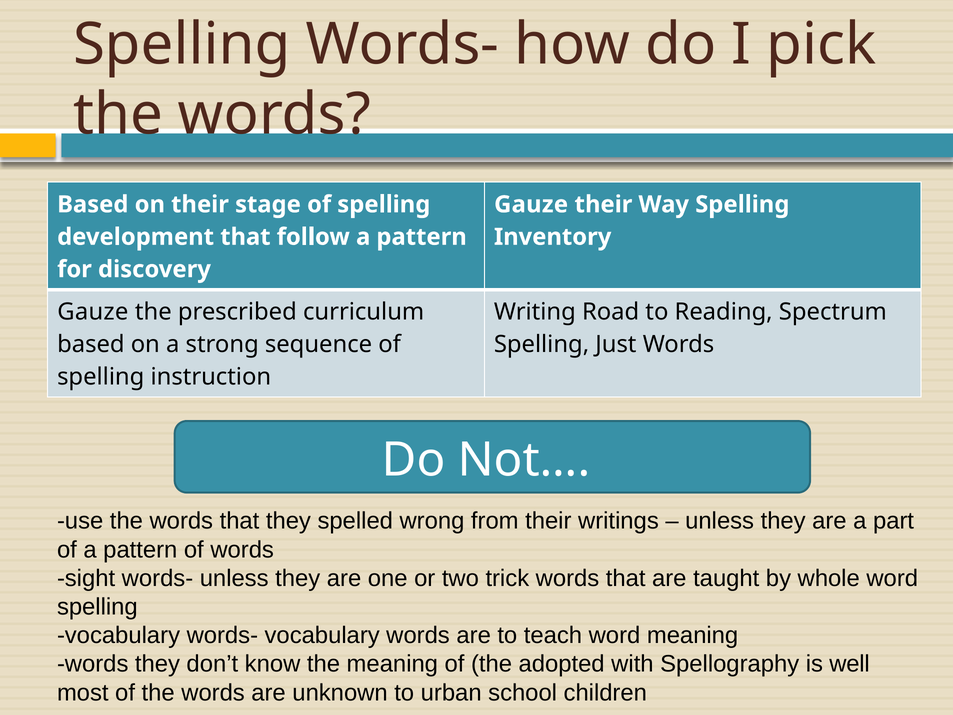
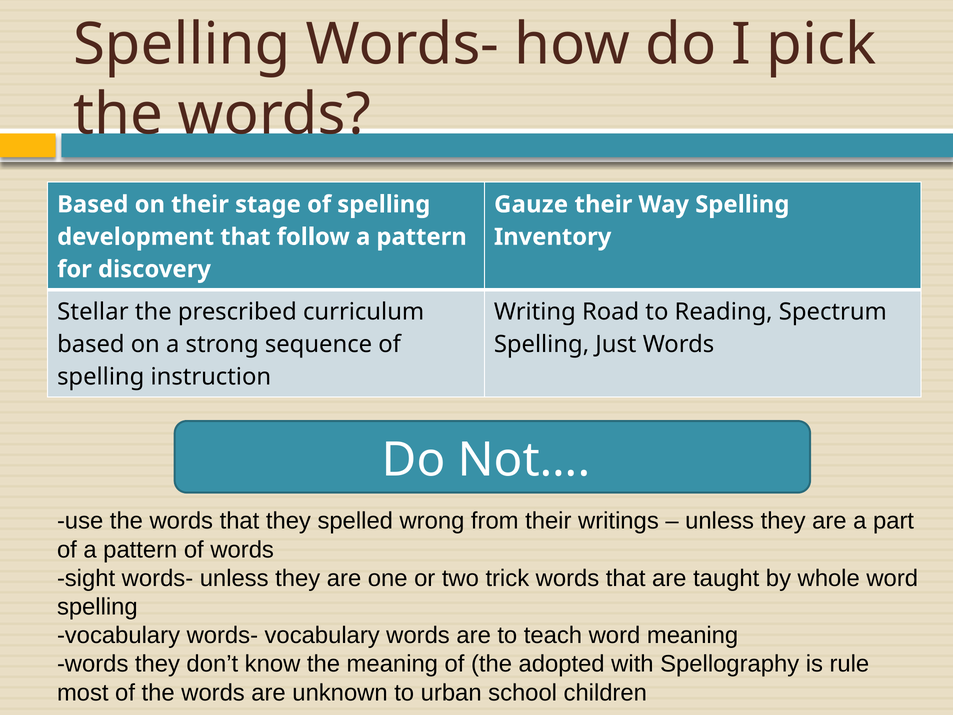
Gauze: Gauze -> Stellar (93, 312)
well: well -> rule (849, 664)
